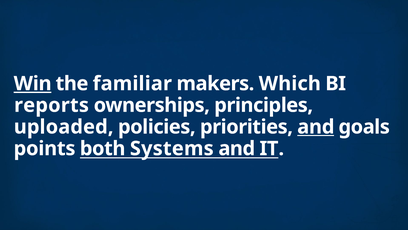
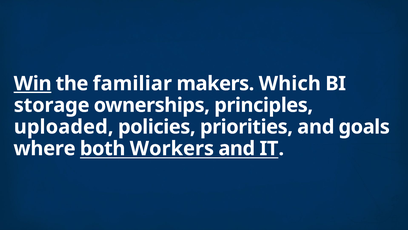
reports: reports -> storage (52, 105)
and underline: present -> none (316, 127)
points: points -> where (45, 148)
Systems: Systems -> Workers (172, 148)
